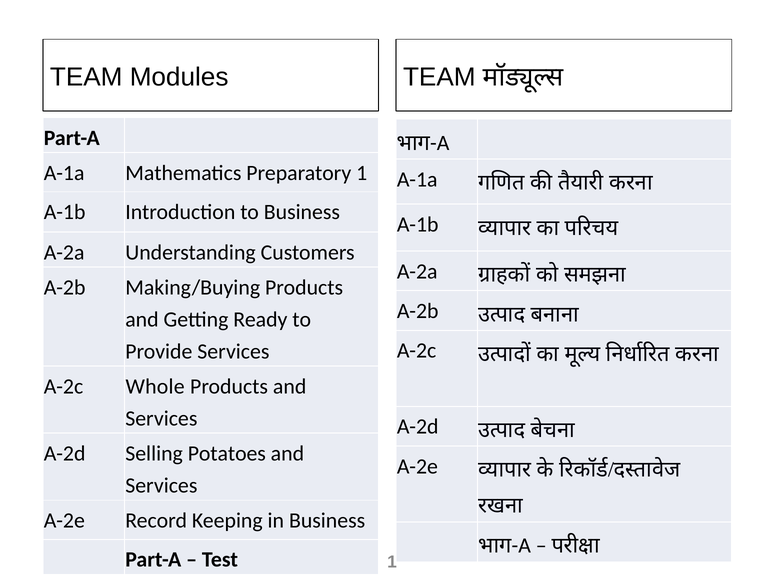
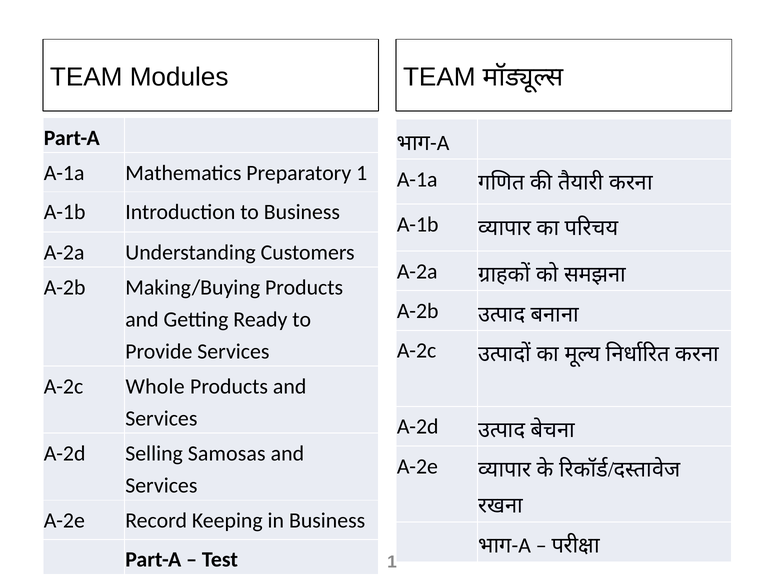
Potatoes: Potatoes -> Samosas (227, 454)
